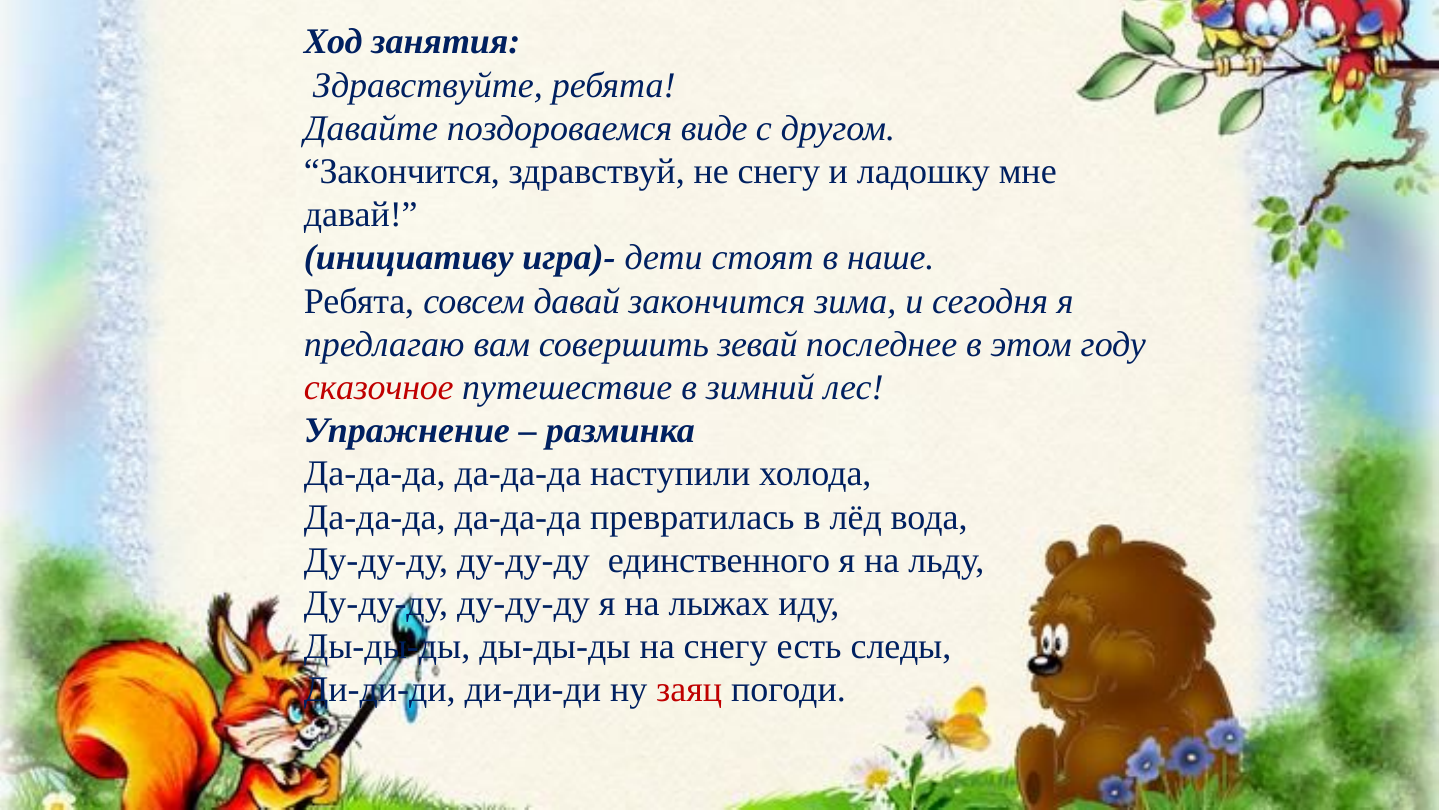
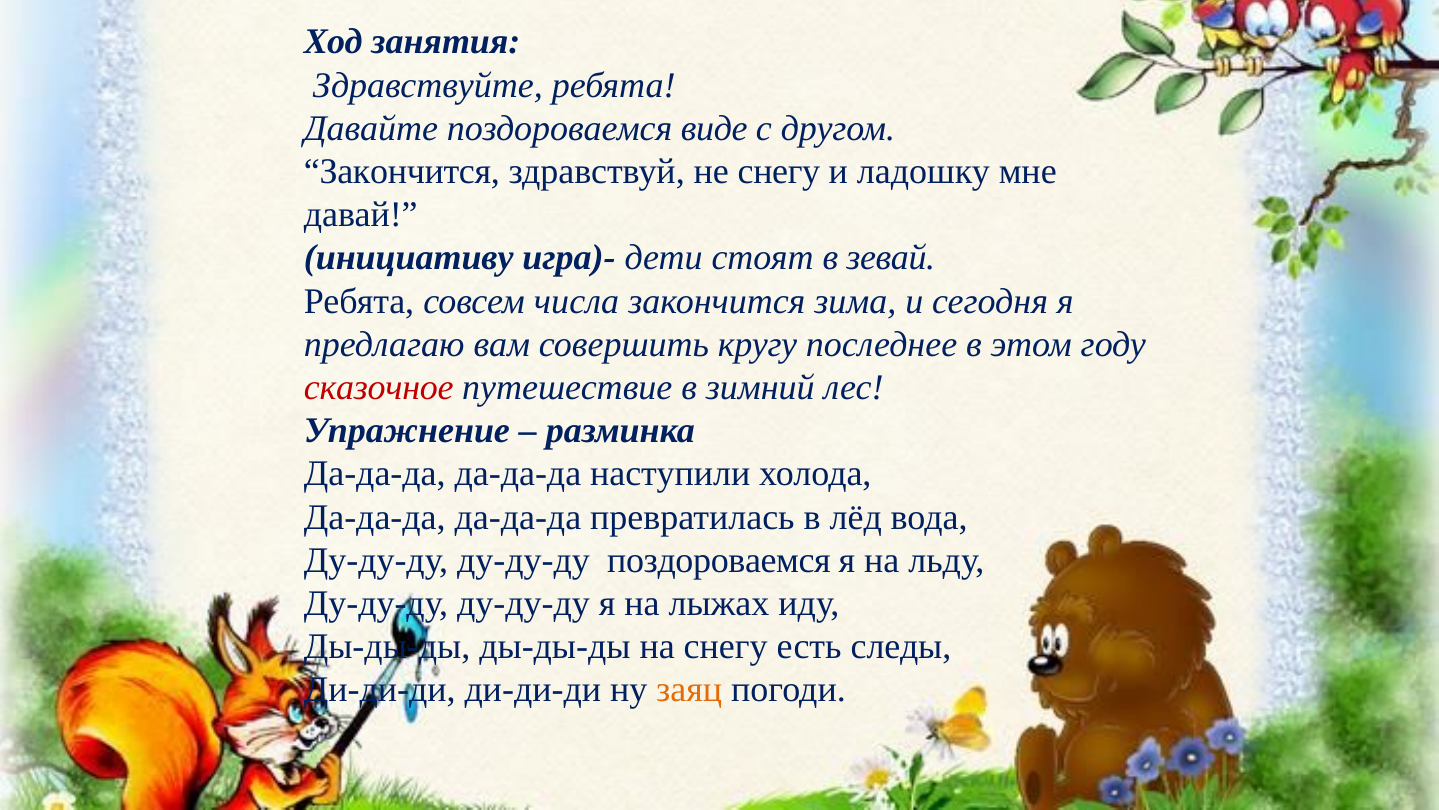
наше: наше -> зевай (891, 258)
совсем давай: давай -> числа (577, 301)
зевай: зевай -> кругу (758, 344)
ду-ду-ду единственного: единственного -> поздороваемся (719, 560)
заяц colour: red -> orange (689, 689)
